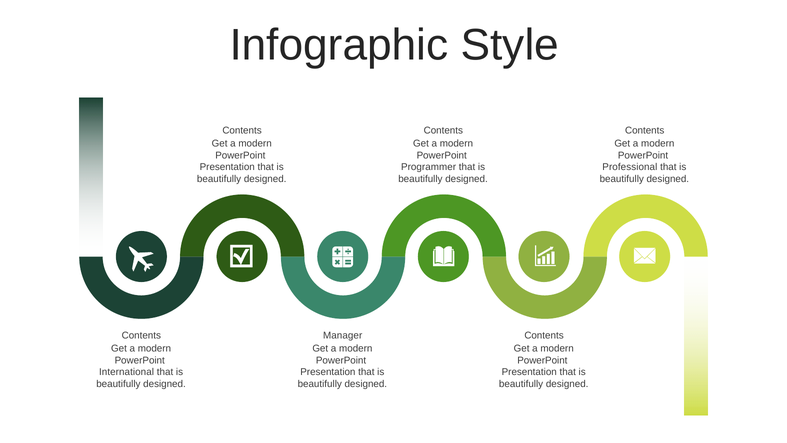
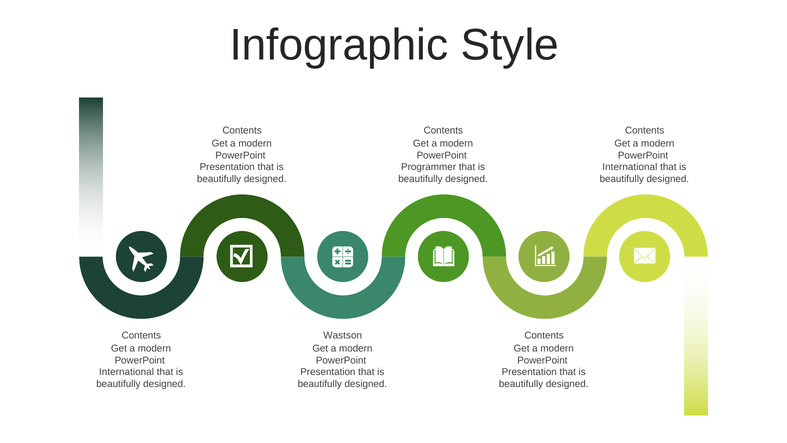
Professional: Professional -> International (630, 167)
Manager: Manager -> Wastson (343, 335)
